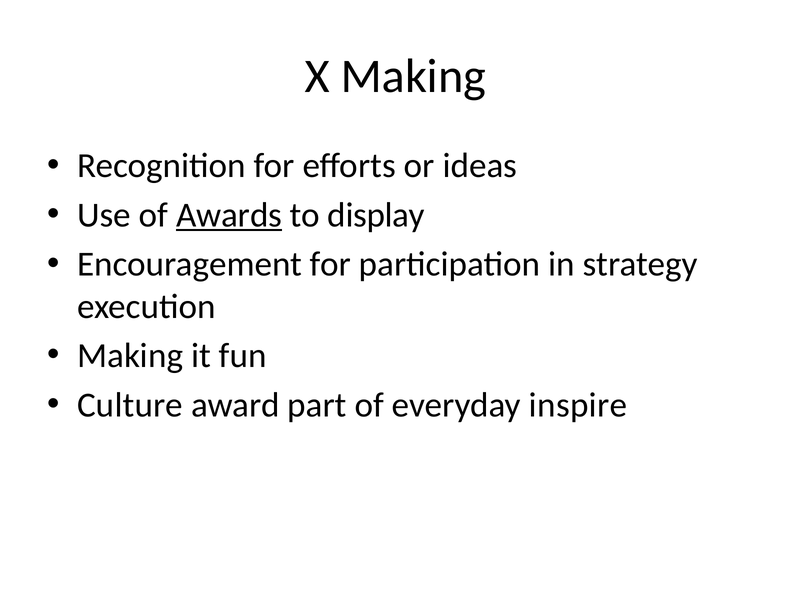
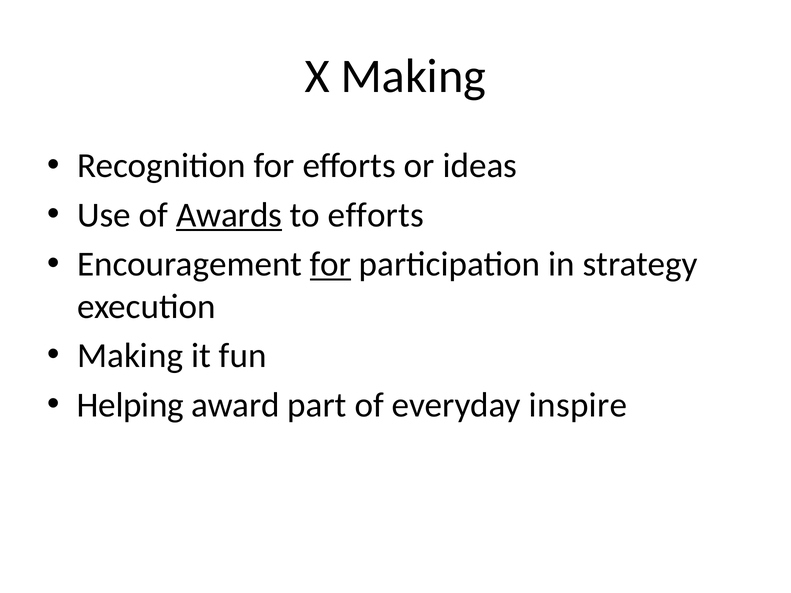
to display: display -> efforts (376, 215)
for underline: none -> present (330, 264)
Culture: Culture -> Helping (130, 405)
